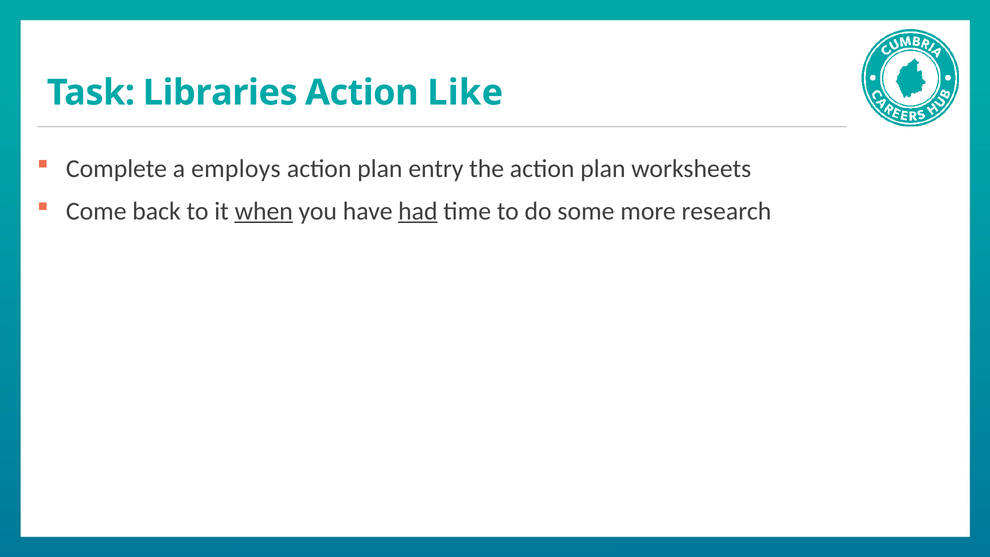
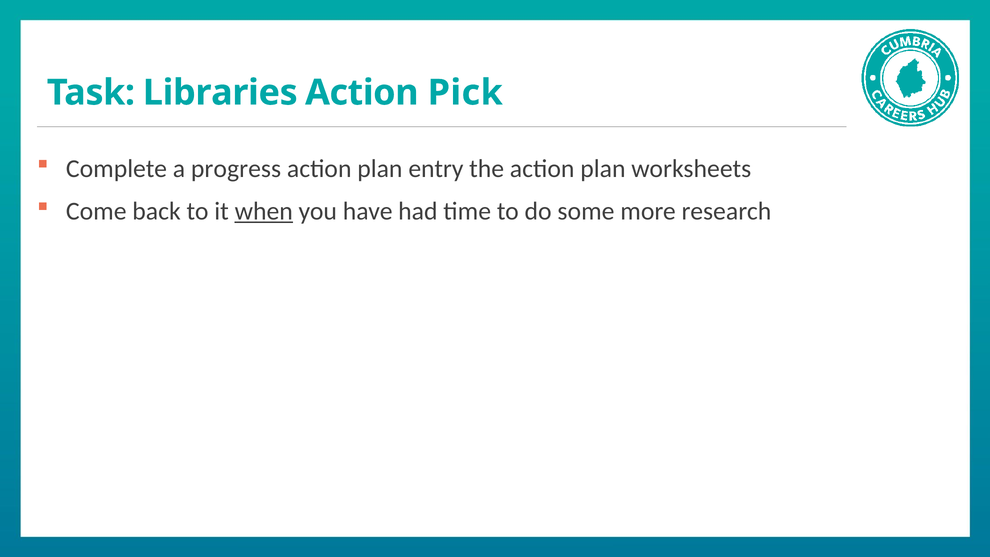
Like: Like -> Pick (465, 93)
employs: employs -> progress (236, 169)
had underline: present -> none (418, 211)
